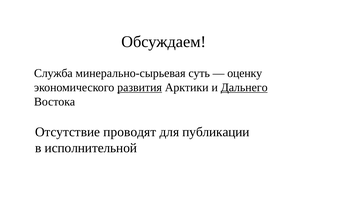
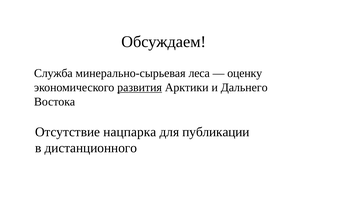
суть: суть -> леса (199, 73)
Дальнего underline: present -> none (244, 87)
проводят: проводят -> нацпарка (130, 132)
исполнительной: исполнительной -> дистанционного (91, 148)
